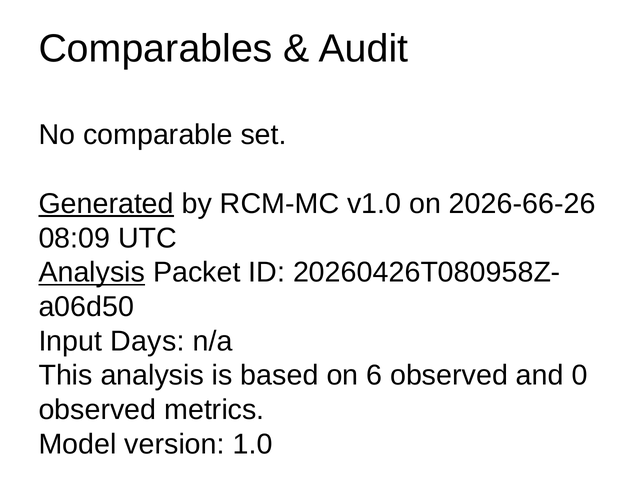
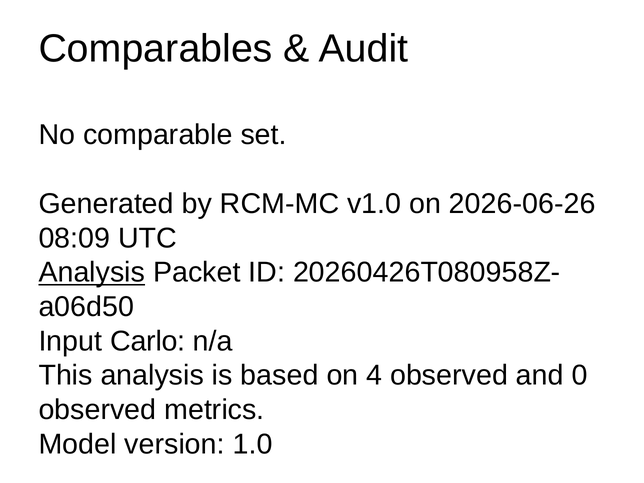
Generated underline: present -> none (106, 204)
2026-66-26: 2026-66-26 -> 2026-06-26 (522, 204)
Days: Days -> Carlo (148, 341)
6: 6 -> 4 (374, 376)
